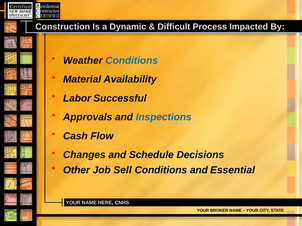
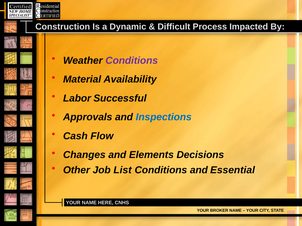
Conditions colour: blue -> purple (132, 61)
Schedule: Schedule -> Elements (151, 155)
Sell: Sell -> List (123, 171)
